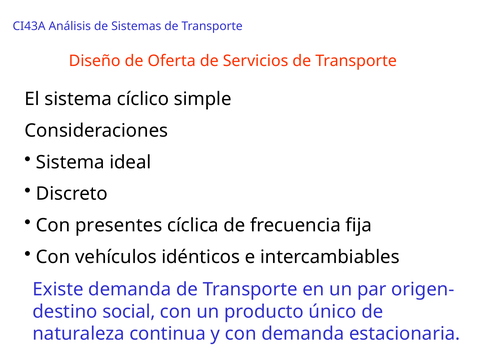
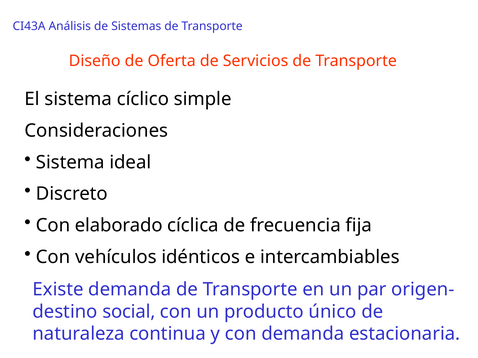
presentes: presentes -> elaborado (119, 226)
